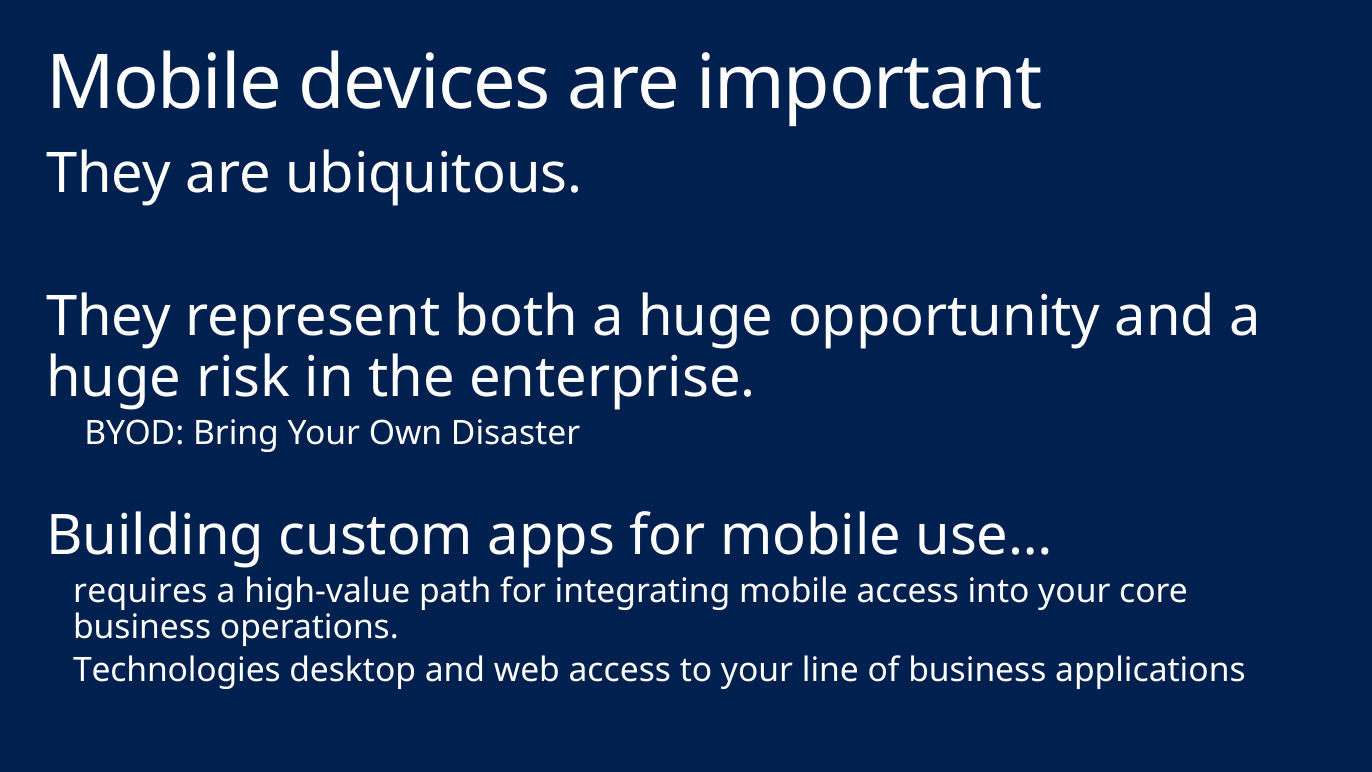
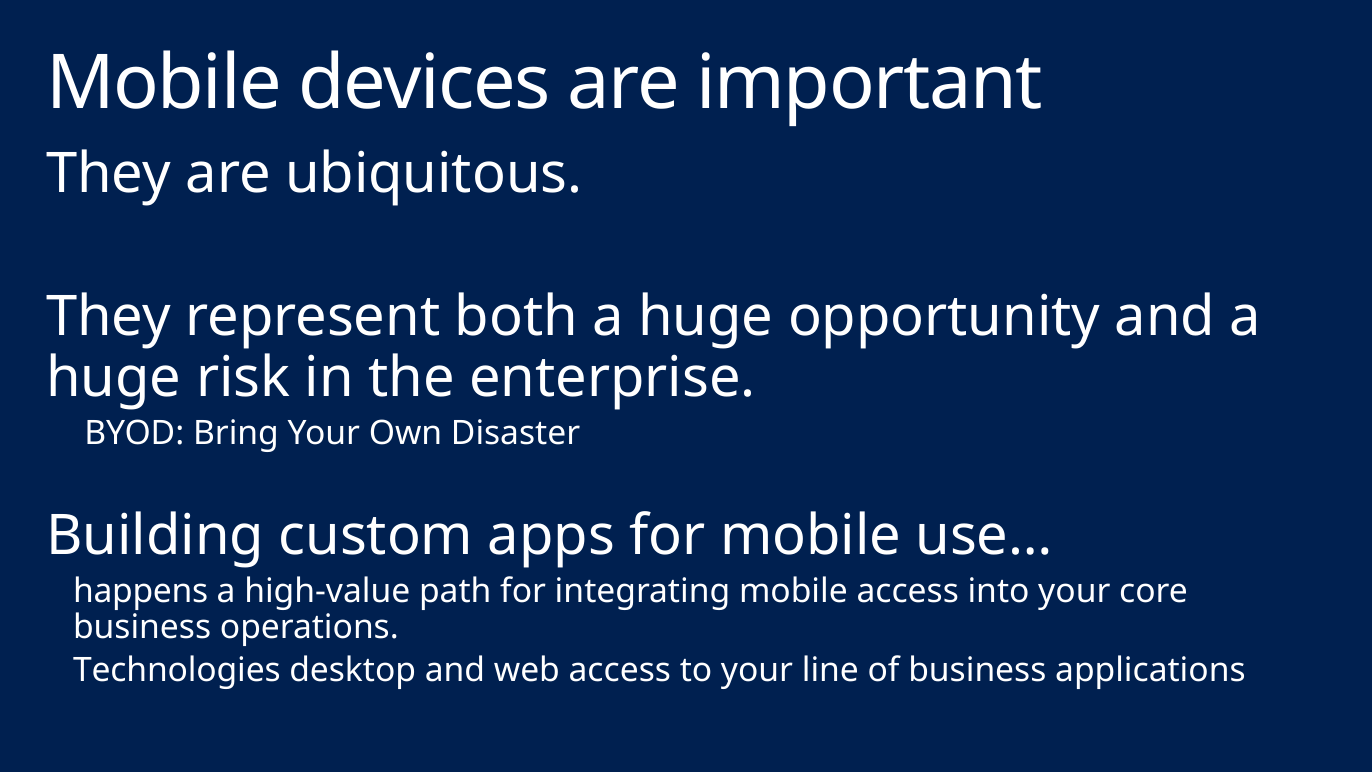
requires: requires -> happens (141, 591)
